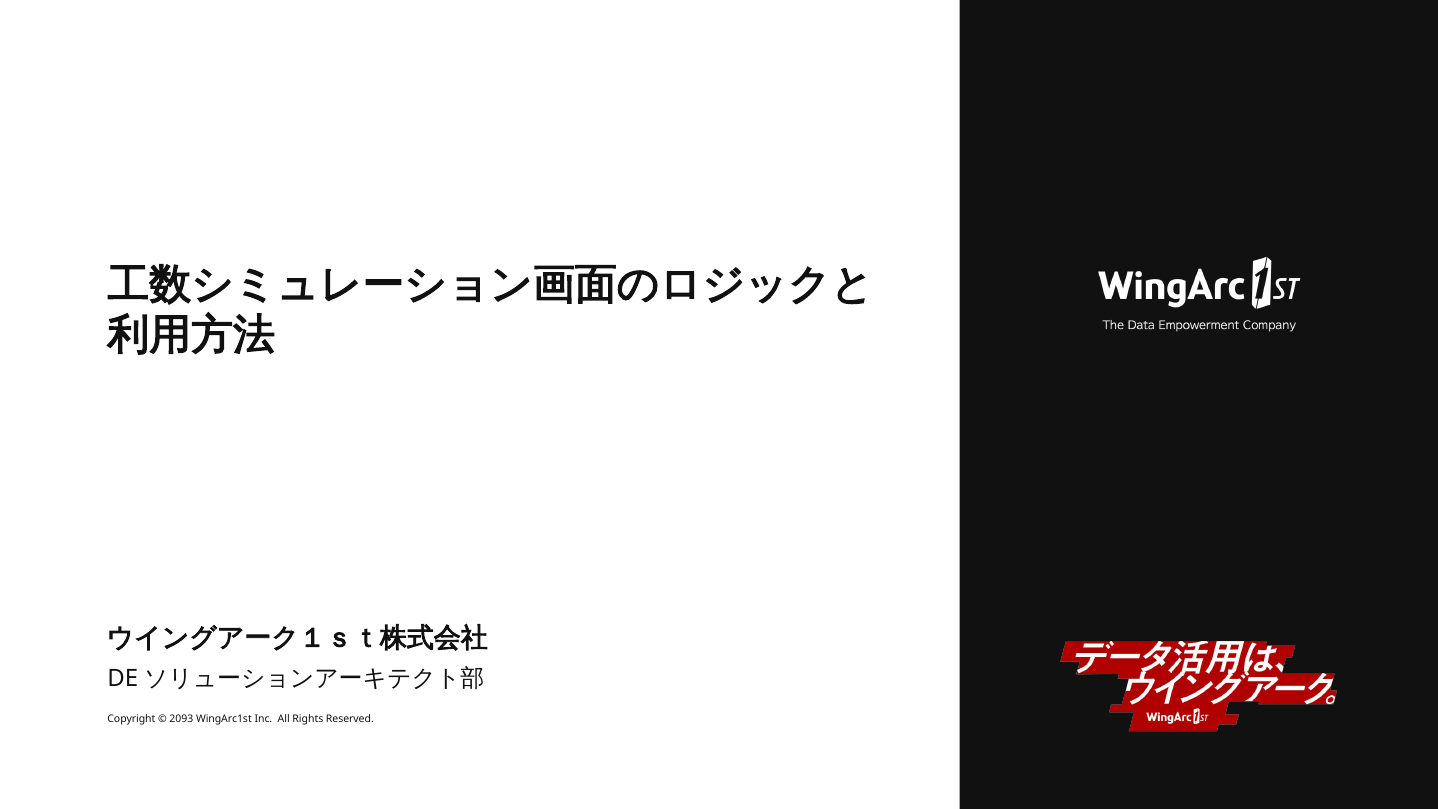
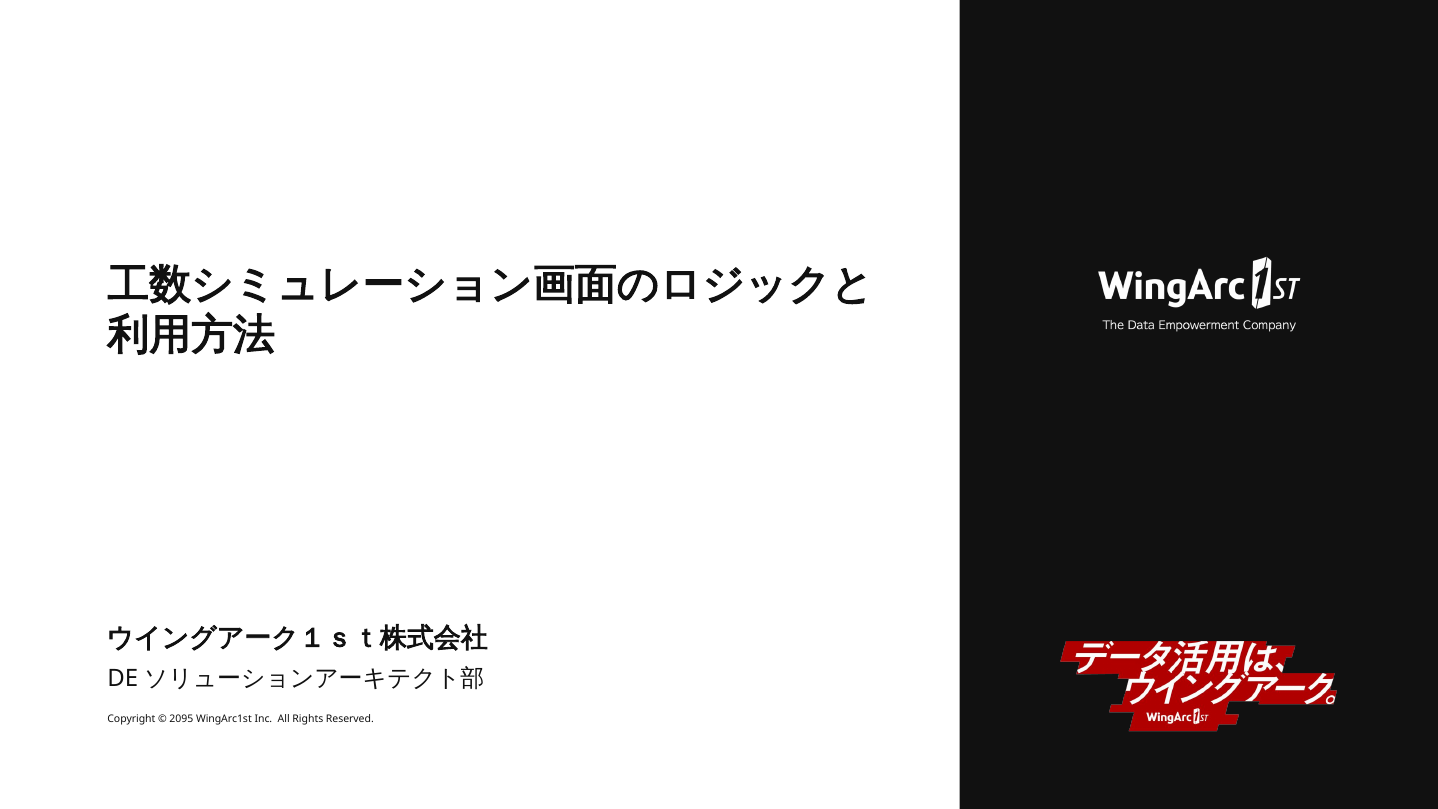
2093: 2093 -> 2095 (181, 719)
